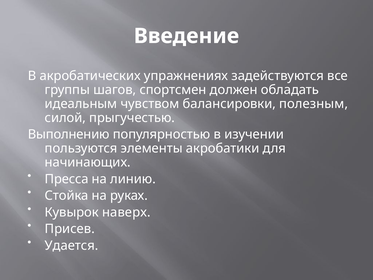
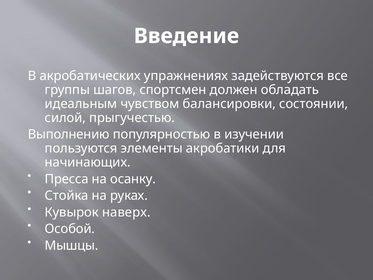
полезным: полезным -> состоянии (314, 104)
линию: линию -> осанку (133, 179)
Присев: Присев -> Особой (70, 229)
Удается: Удается -> Мышцы (72, 245)
